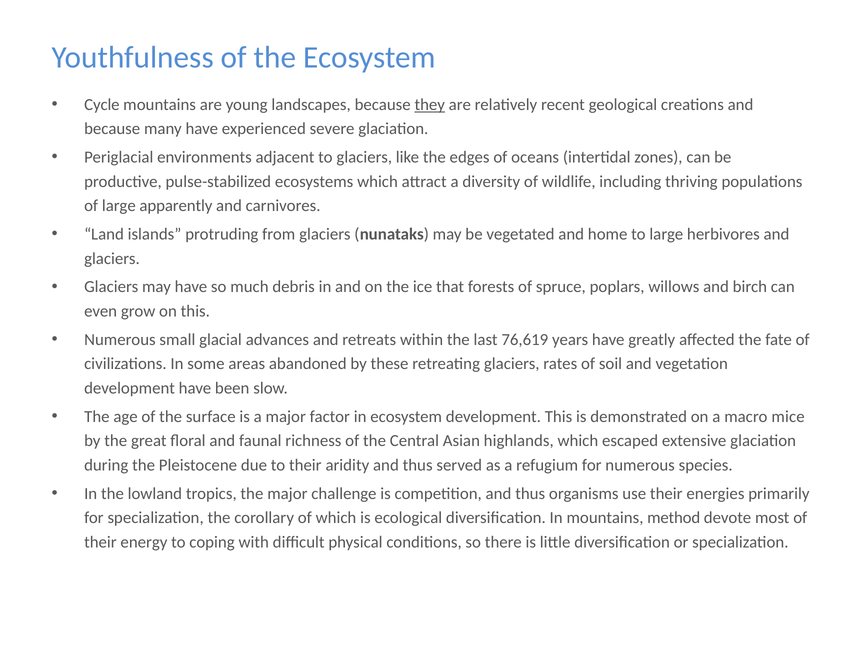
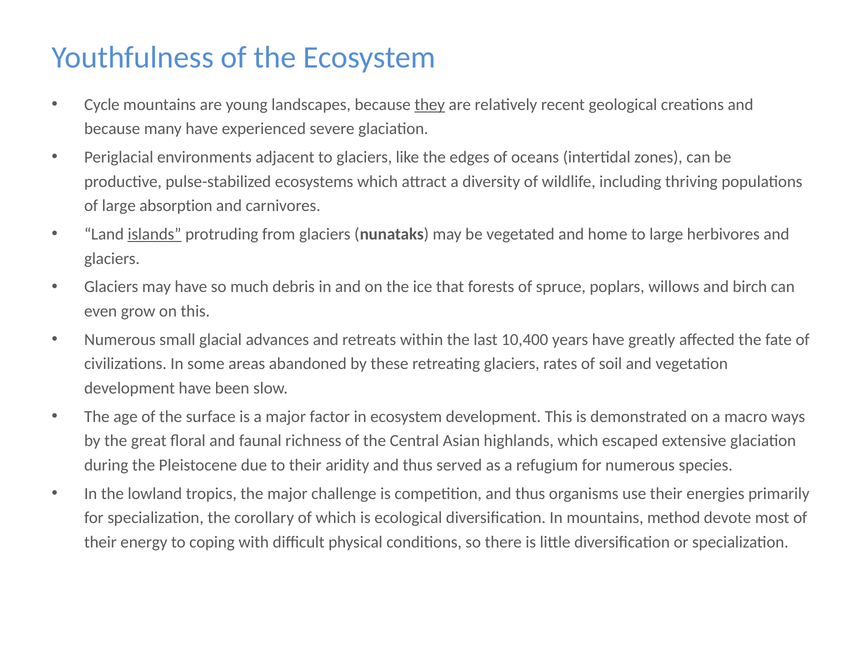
apparently: apparently -> absorption (176, 206)
islands underline: none -> present (155, 234)
76,619: 76,619 -> 10,400 (525, 339)
mice: mice -> ways (788, 416)
